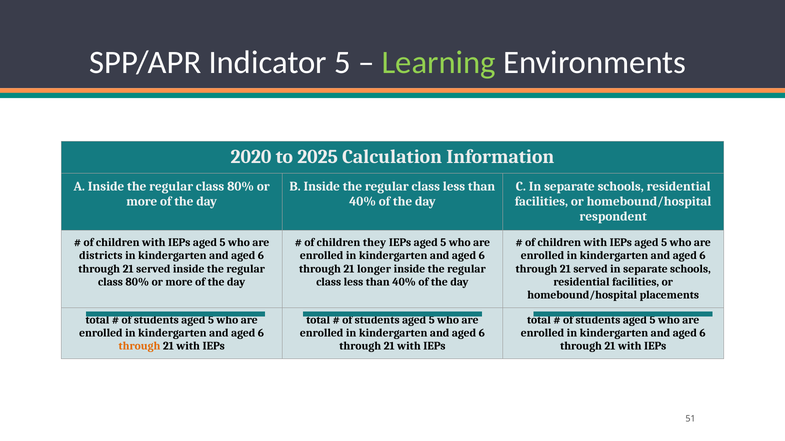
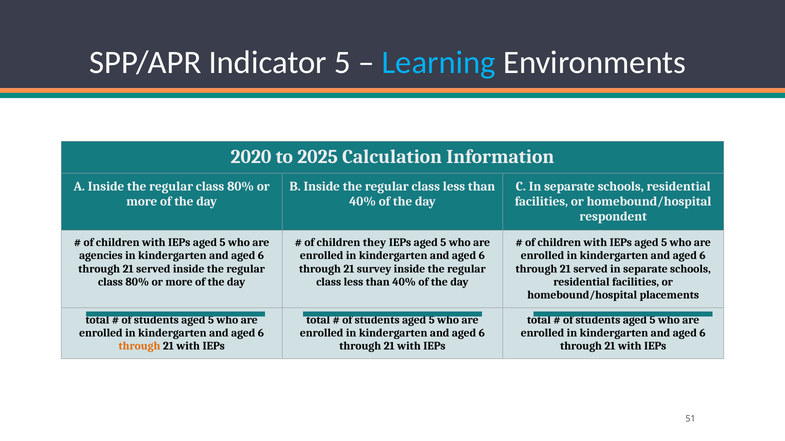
Learning colour: light green -> light blue (439, 62)
districts: districts -> agencies (101, 256)
longer: longer -> survey (374, 269)
